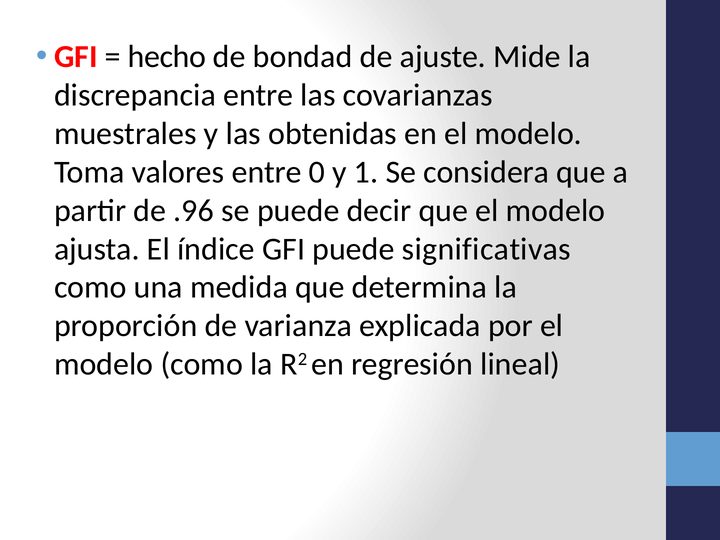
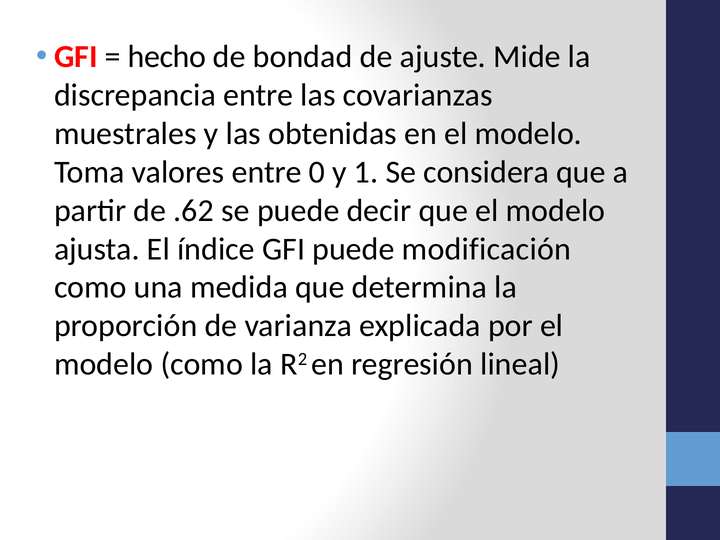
.96: .96 -> .62 (194, 211)
significativas: significativas -> modificación (486, 249)
